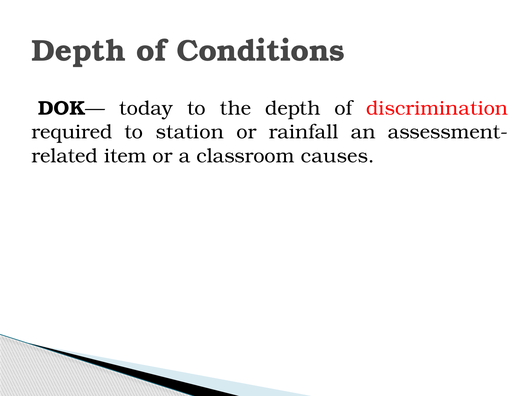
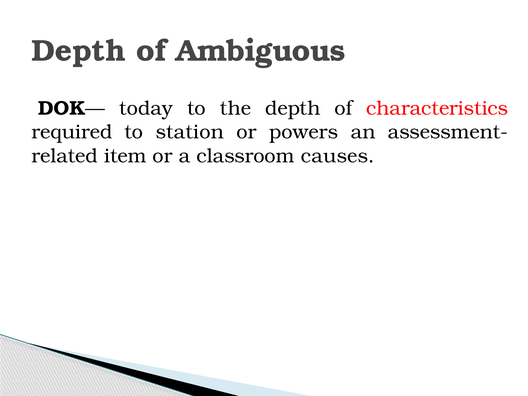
Conditions: Conditions -> Ambiguous (261, 51)
discrimination: discrimination -> characteristics (437, 108)
rainfall: rainfall -> powers (304, 132)
